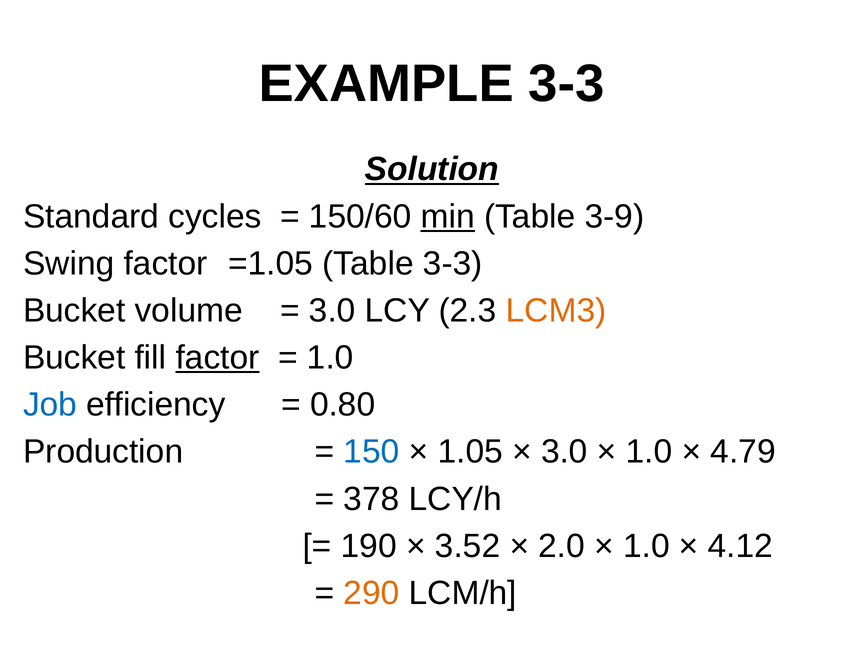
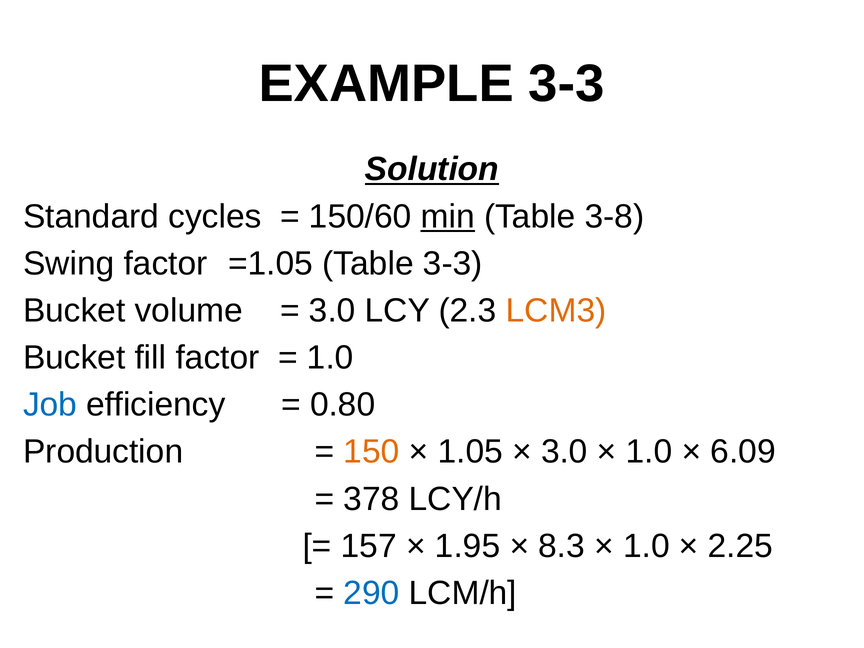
3-9: 3-9 -> 3-8 (614, 216)
factor underline: present -> none (218, 358)
150 colour: blue -> orange (371, 452)
4.79: 4.79 -> 6.09 (743, 452)
190: 190 -> 157 (369, 546)
3.52: 3.52 -> 1.95 (468, 546)
2.0: 2.0 -> 8.3 (562, 546)
4.12: 4.12 -> 2.25 (740, 546)
290 colour: orange -> blue (371, 593)
